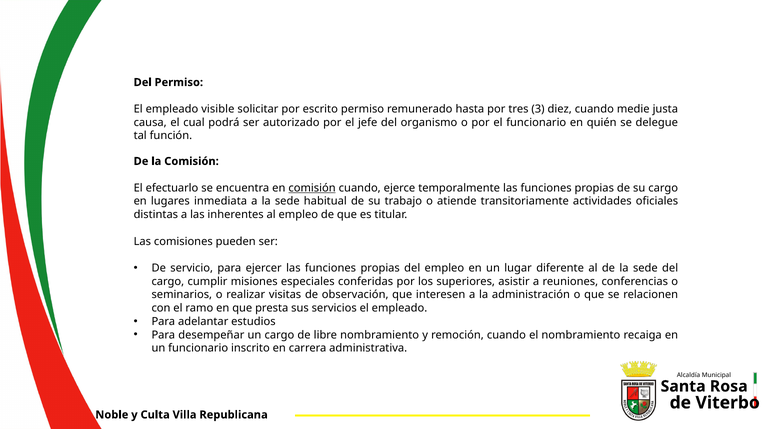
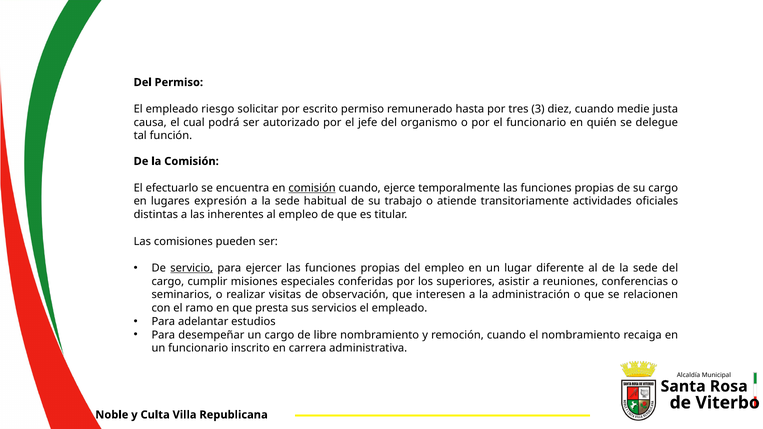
visible: visible -> riesgo (218, 109)
inmediata: inmediata -> expresión (221, 201)
servicio underline: none -> present (192, 268)
